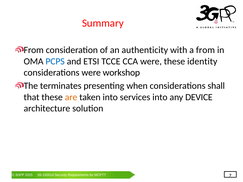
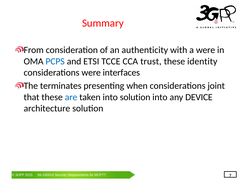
a from: from -> were (206, 50)
CCA were: were -> trust (151, 61)
workshop: workshop -> interfaces (121, 73)
shall: shall -> joint (216, 86)
are colour: orange -> blue (71, 97)
into services: services -> solution (135, 97)
